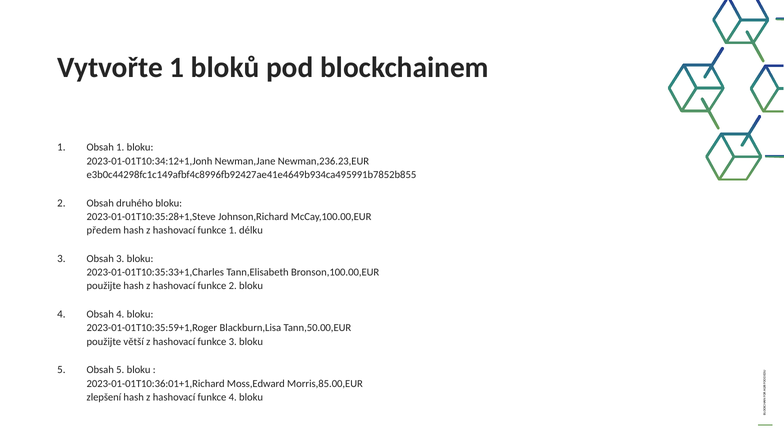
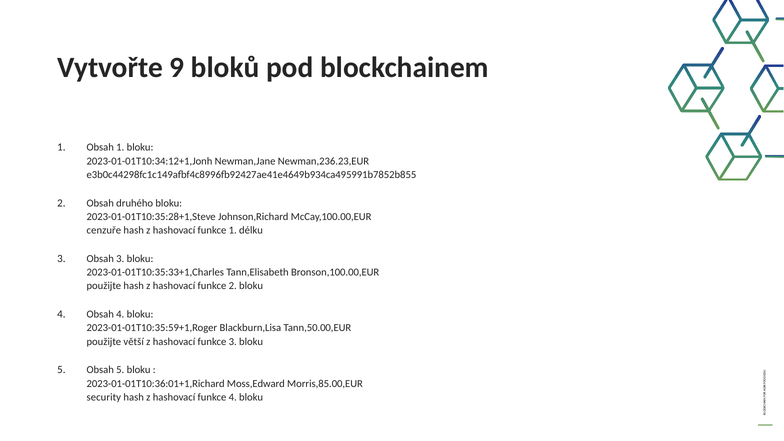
Vytvořte 1: 1 -> 9 (177, 68)
předem: předem -> cenzuře (104, 230)
zlepšení: zlepšení -> security (104, 397)
